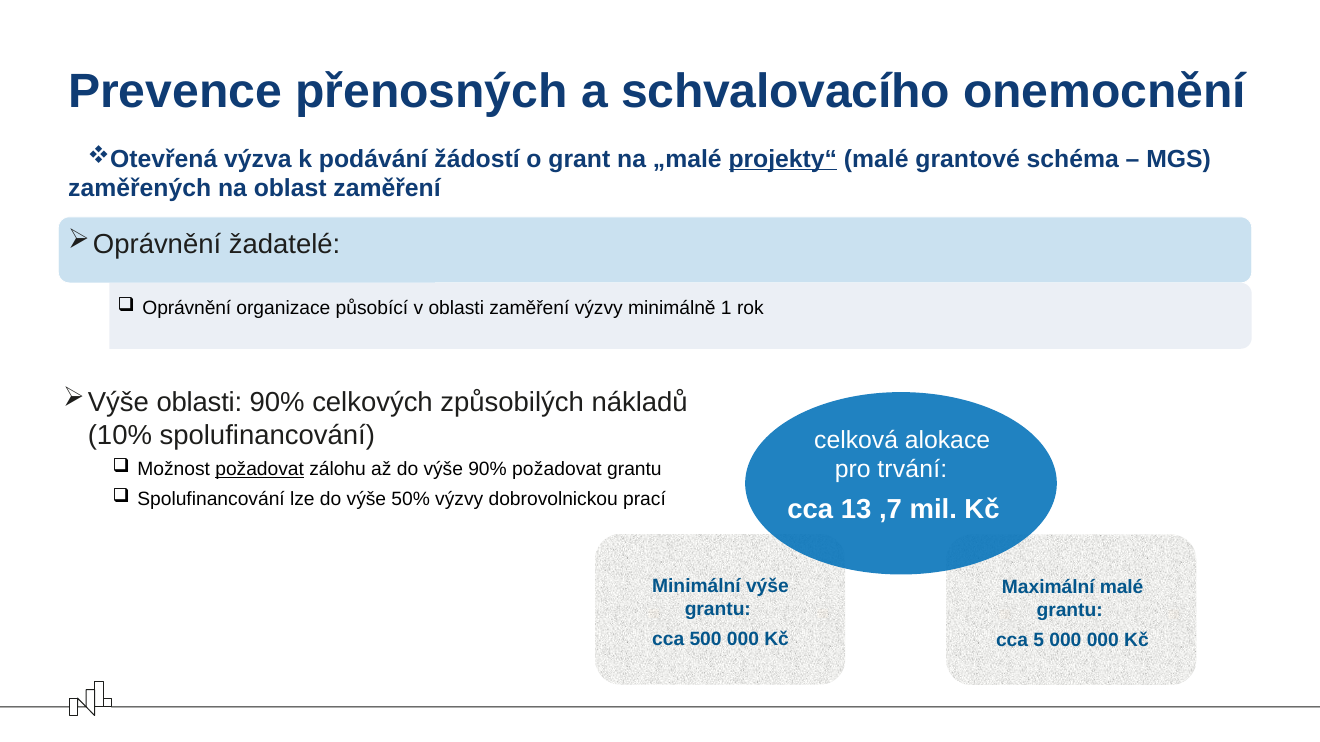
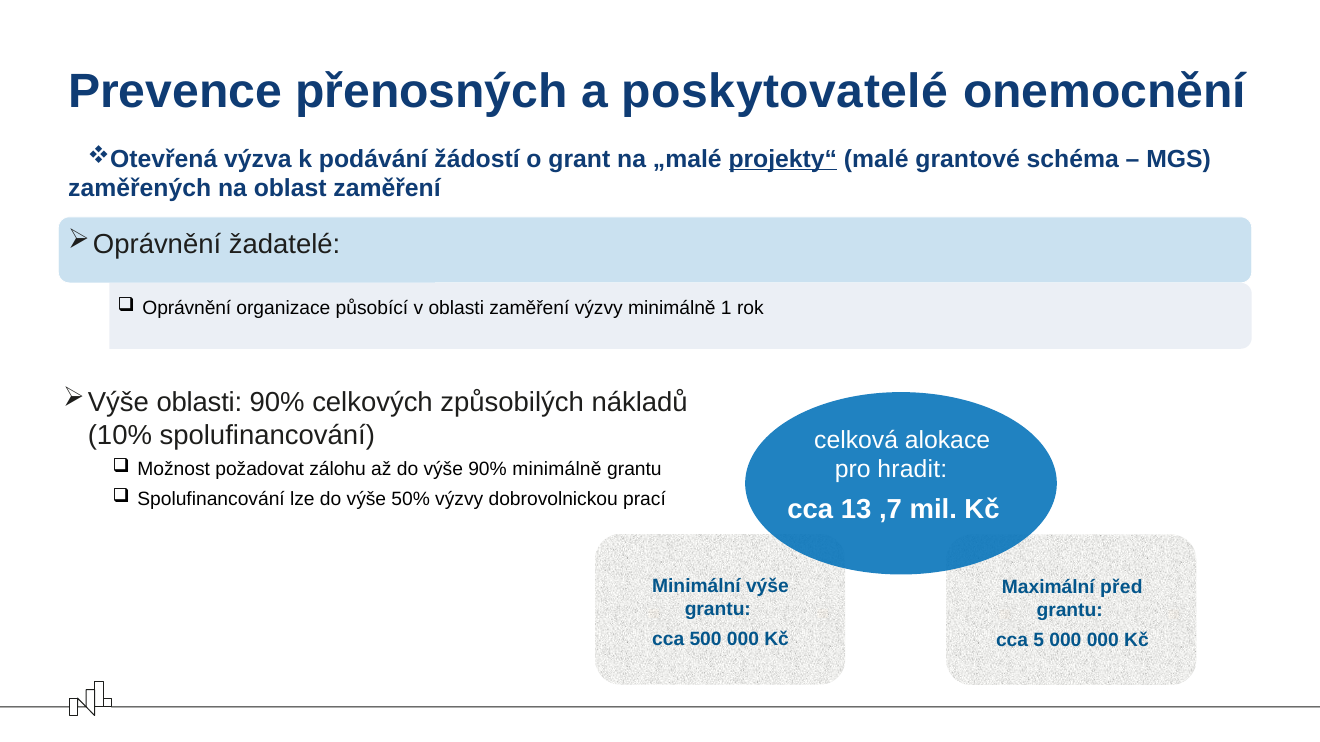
schvalovacího: schvalovacího -> poskytovatelé (785, 92)
trvání: trvání -> hradit (912, 470)
požadovat underline: present -> none (260, 470)
90% požadovat: požadovat -> minimálně (557, 470)
Maximální malé: malé -> před (1121, 588)
